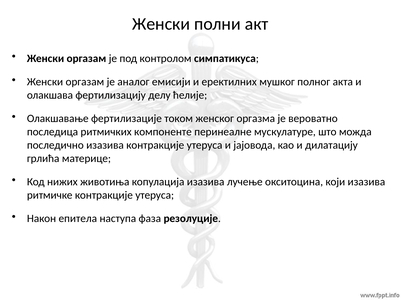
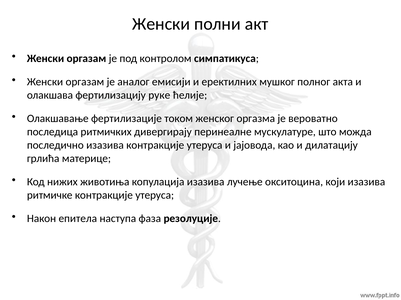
делу: делу -> руке (159, 95)
компоненте: компоненте -> дивергирају (163, 132)
